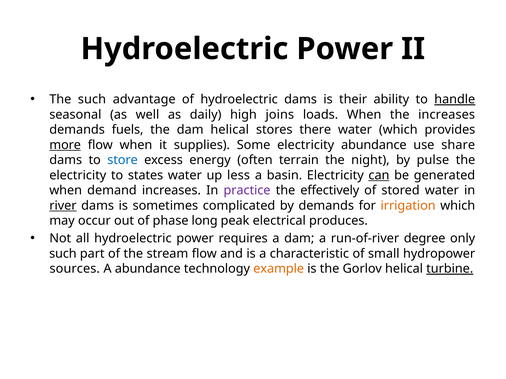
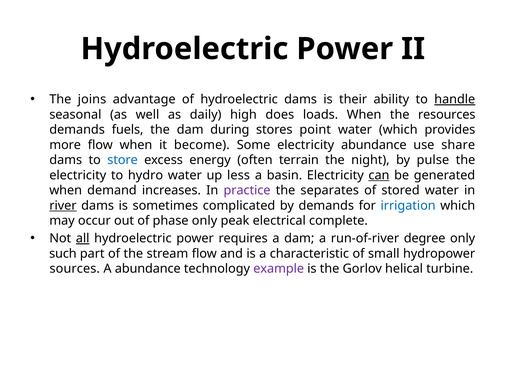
The such: such -> joins (92, 100)
joins: joins -> does (280, 115)
the increases: increases -> resources (447, 115)
dam helical: helical -> during (230, 130)
there: there -> point (315, 130)
more underline: present -> none (65, 145)
supplies: supplies -> become (202, 145)
states: states -> hydro (146, 175)
effectively: effectively -> separates (330, 191)
irrigation colour: orange -> blue (408, 206)
phase long: long -> only (205, 221)
produces: produces -> complete (338, 221)
all underline: none -> present (83, 239)
example colour: orange -> purple (279, 269)
turbine underline: present -> none (450, 269)
